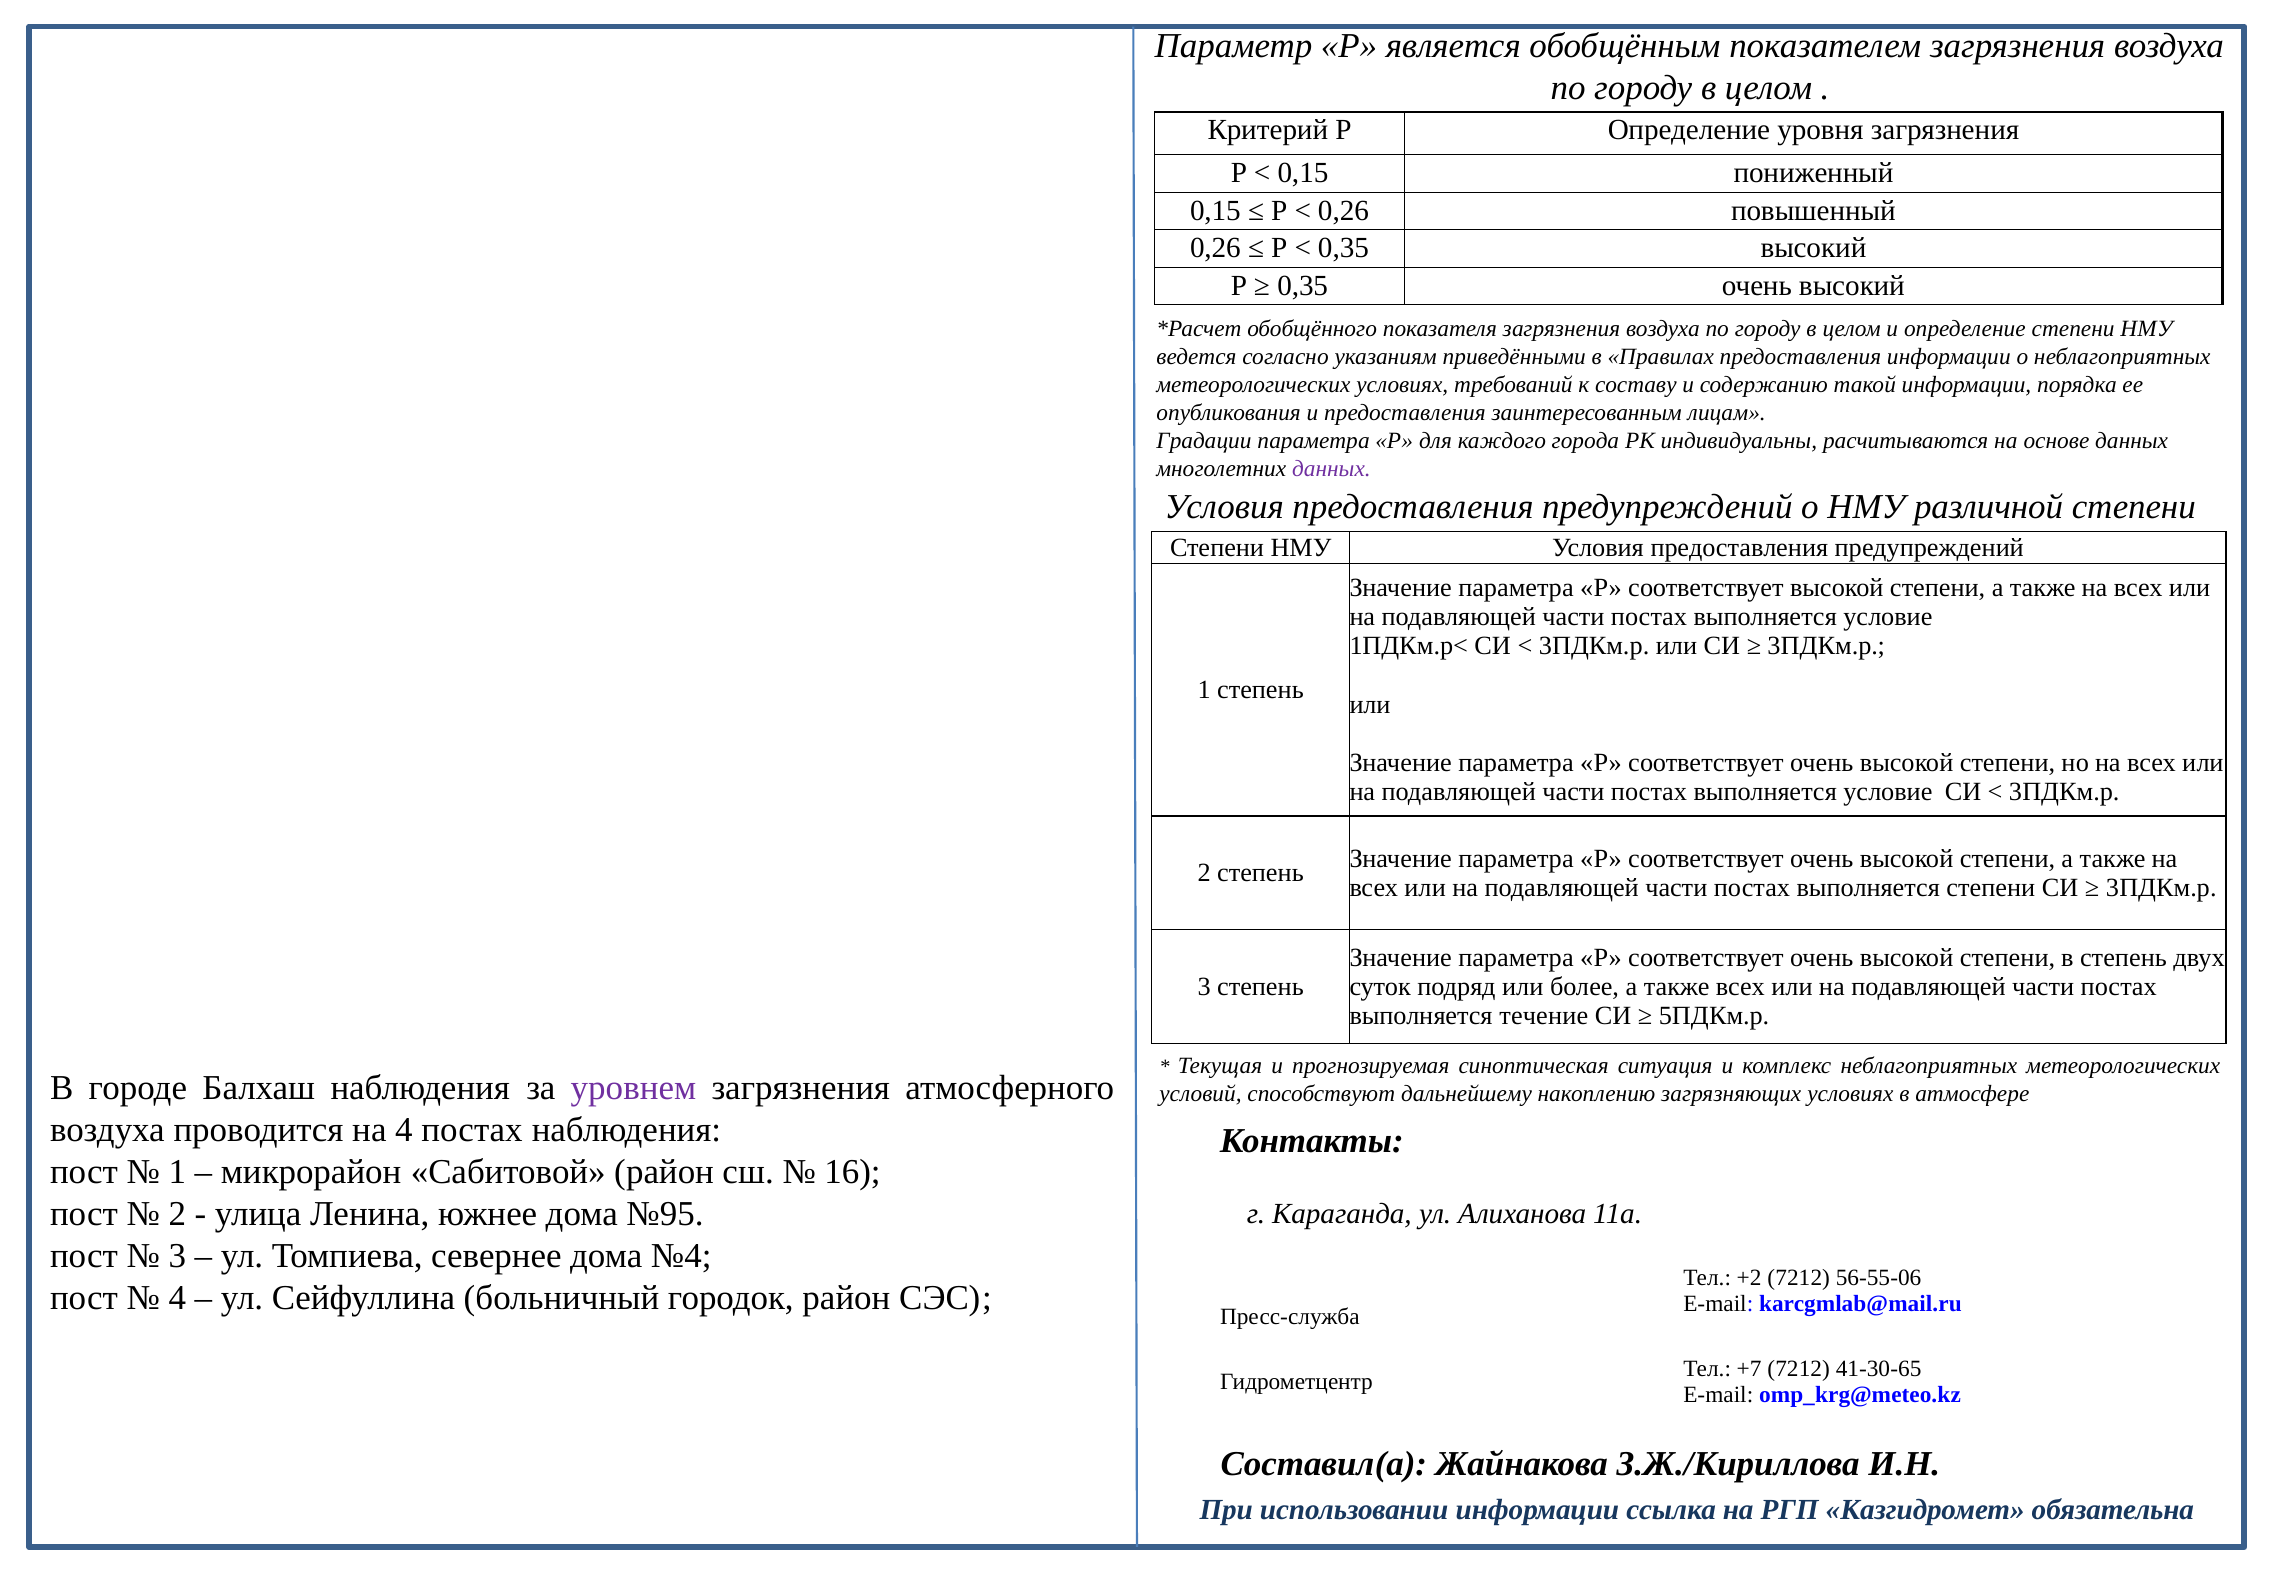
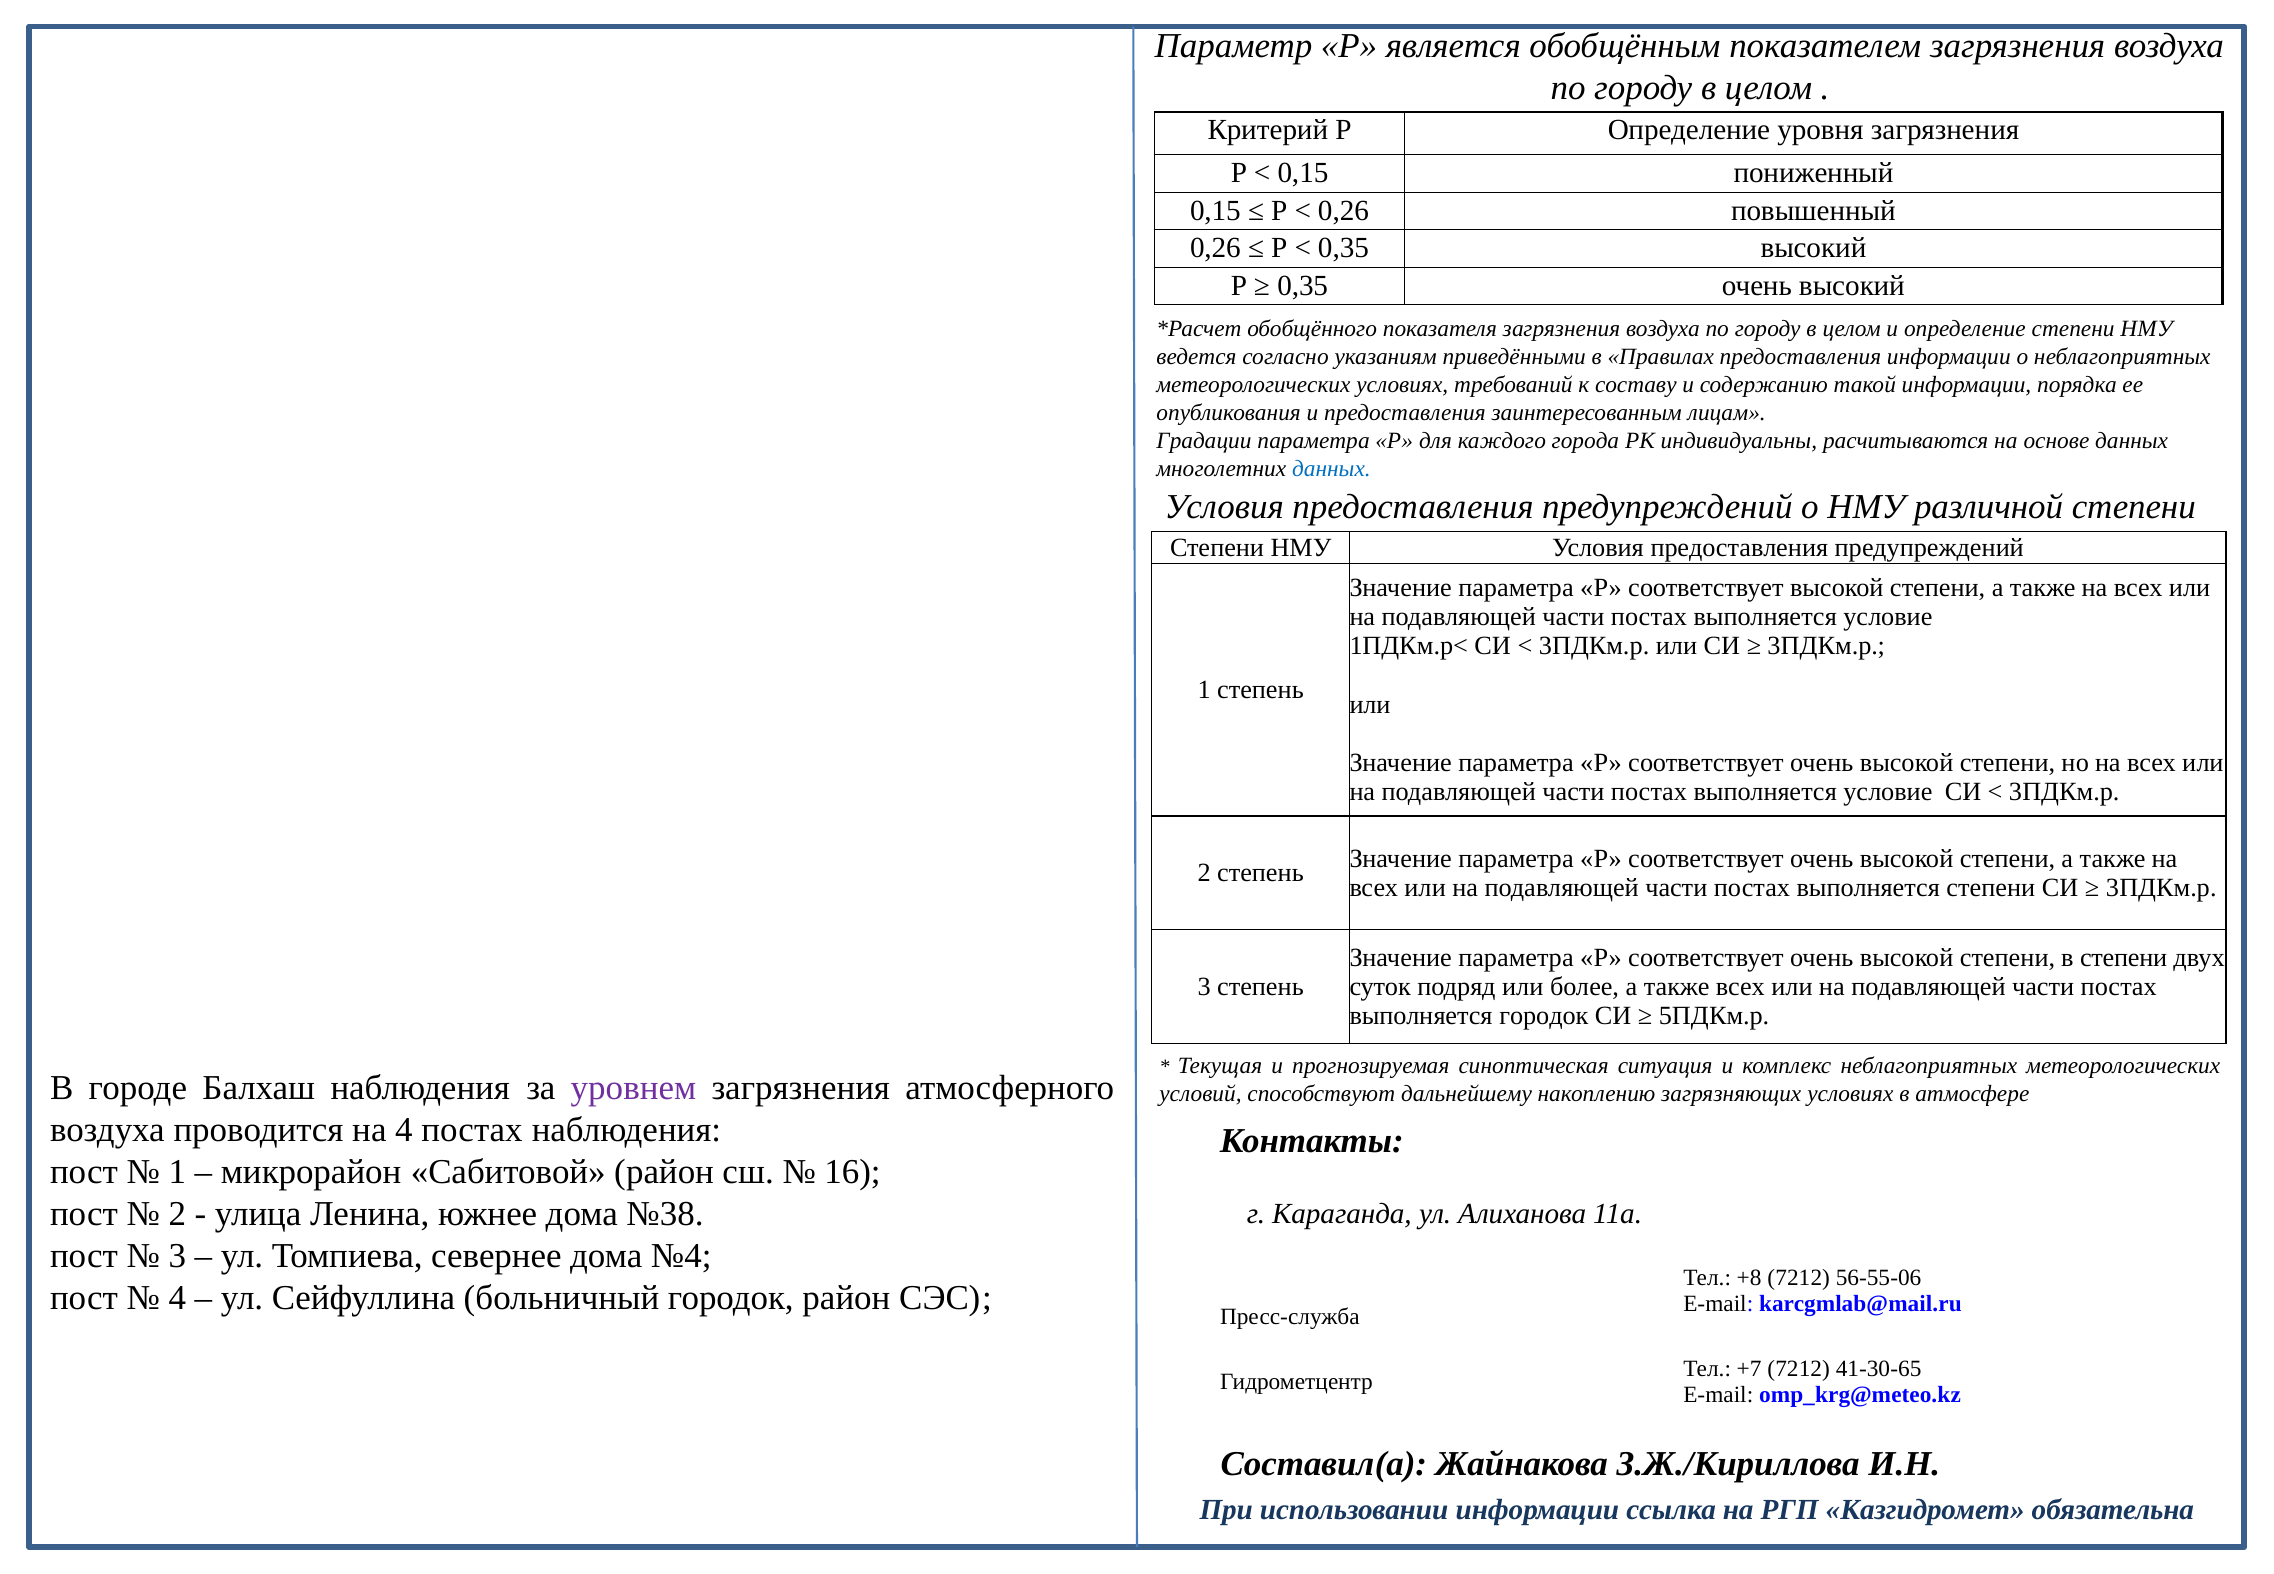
данных colour: purple -> blue (1331, 469)
в степень: степень -> степени (2124, 958)
выполняется течение: течение -> городок (1544, 1016)
№95: №95 -> №38 (665, 1215)
+2: +2 -> +8 (1749, 1278)
